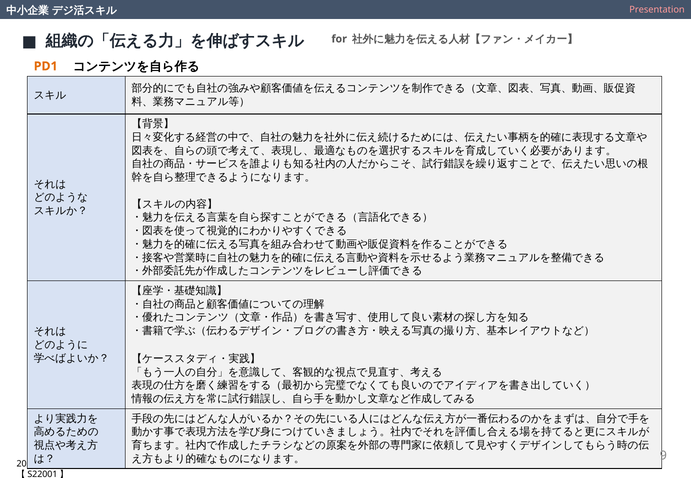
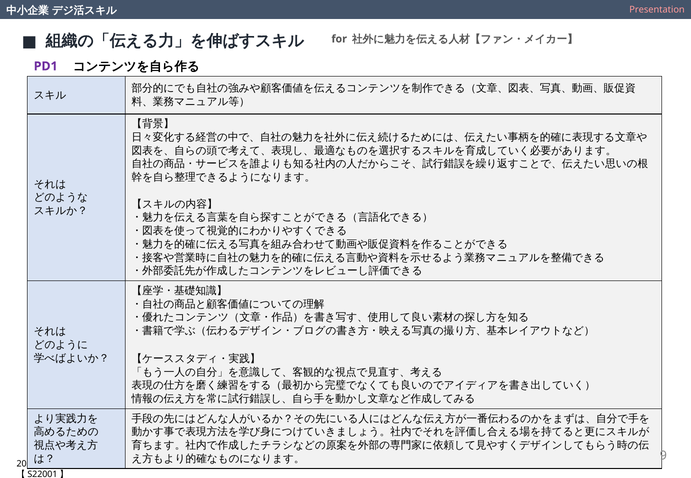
PD1 colour: orange -> purple (46, 66)
